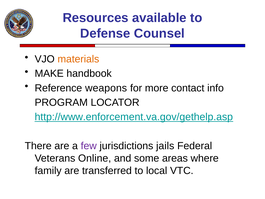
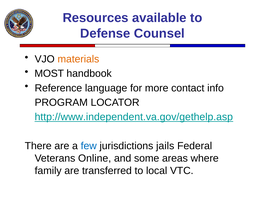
MAKE: MAKE -> MOST (49, 73)
weapons: weapons -> language (106, 88)
http://www.enforcement.va.gov/gethelp.asp: http://www.enforcement.va.gov/gethelp.asp -> http://www.independent.va.gov/gethelp.asp (134, 117)
few colour: purple -> blue (89, 146)
